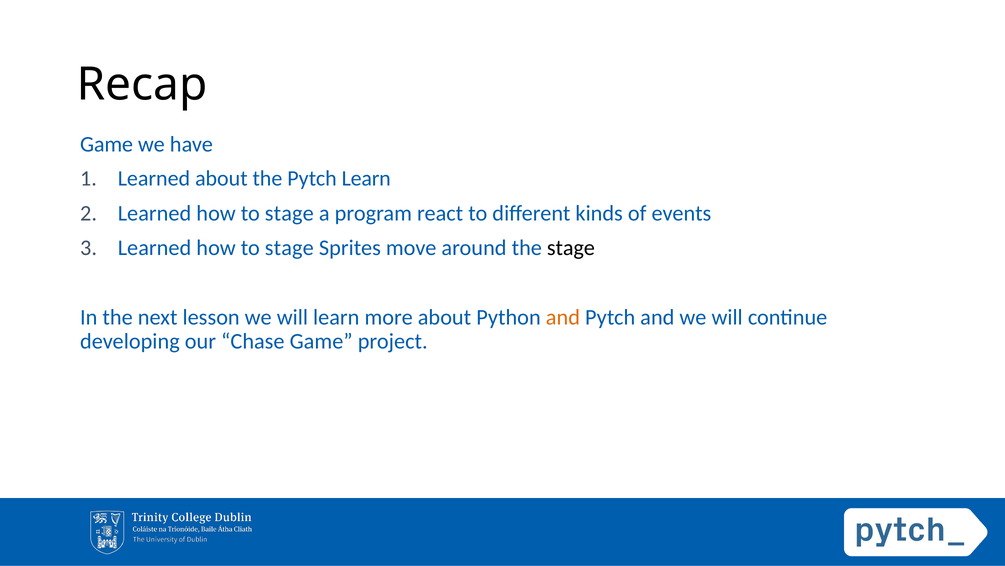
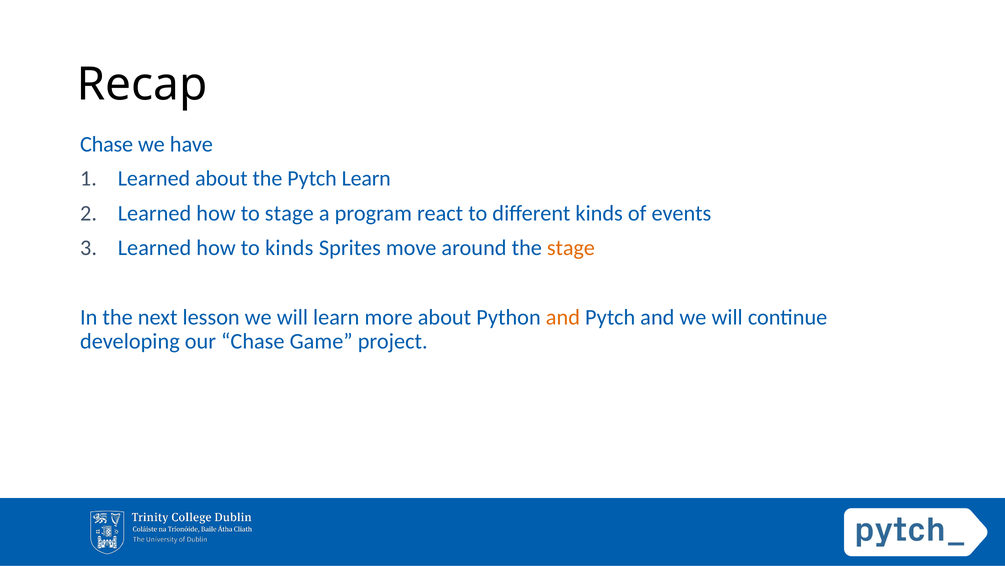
Game: Game -> Chase (107, 144)
stage: stage -> kinds (289, 248)
stage colour: black -> orange (571, 248)
